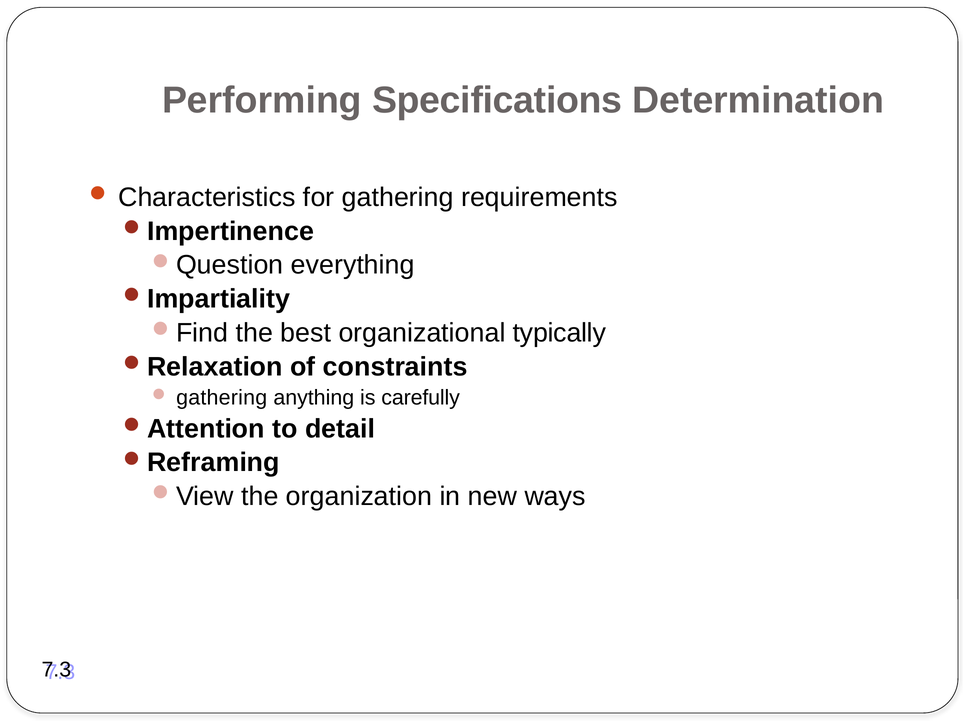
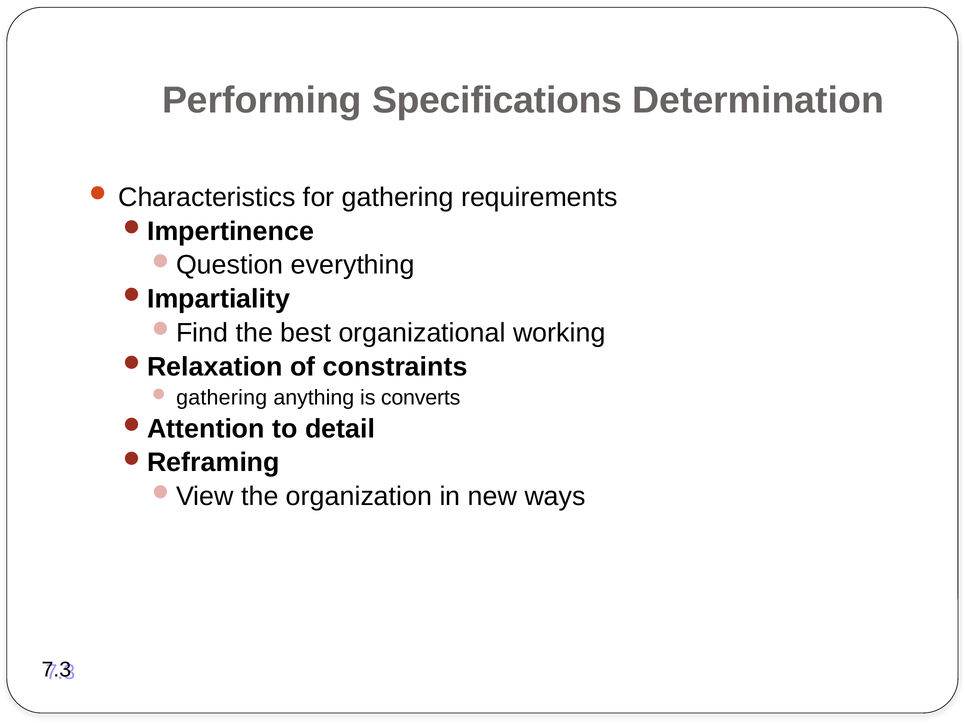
typically: typically -> working (559, 333)
carefully: carefully -> converts (421, 398)
